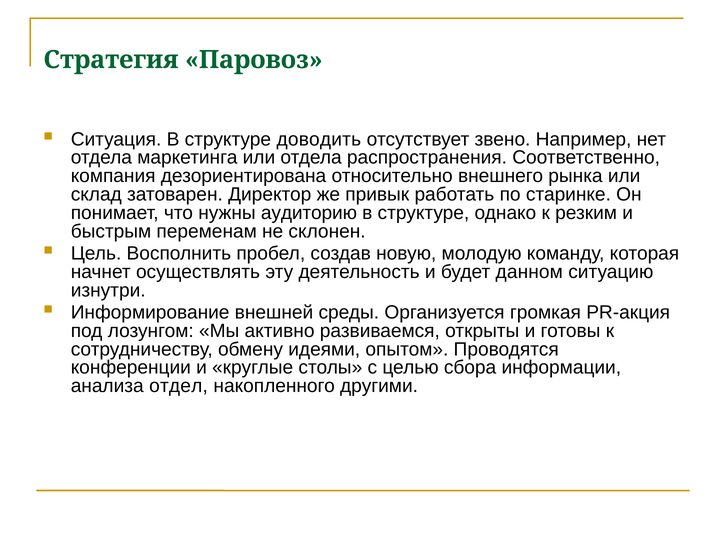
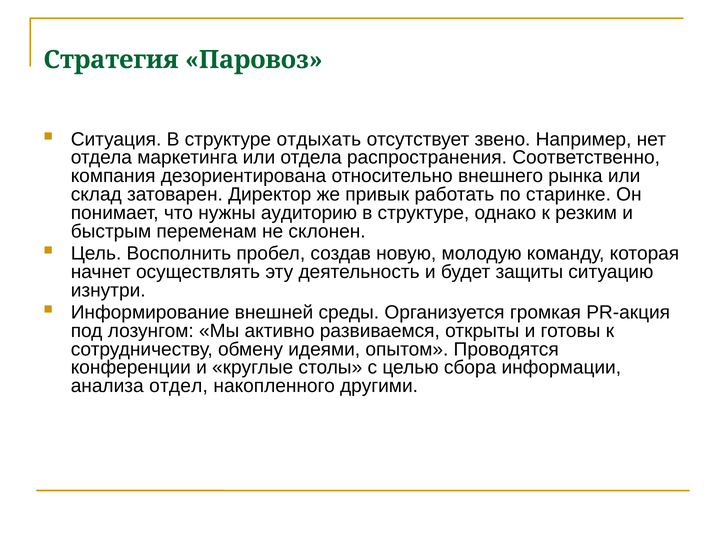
доводить: доводить -> отдыхать (319, 139)
данном: данном -> защиты (529, 272)
